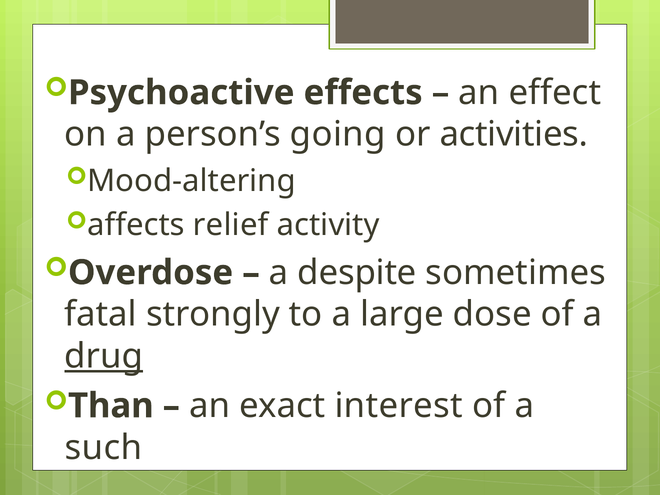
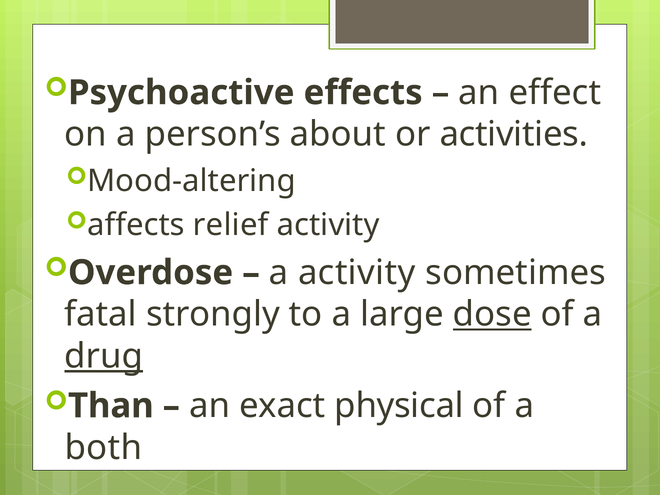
going: going -> about (338, 134)
a despite: despite -> activity (357, 273)
dose underline: none -> present (492, 314)
interest: interest -> physical (399, 406)
such: such -> both (104, 448)
